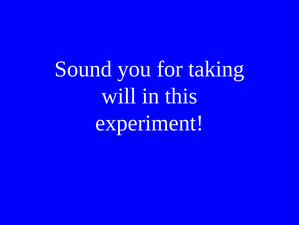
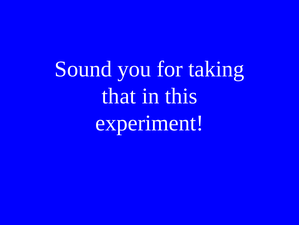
will: will -> that (119, 96)
